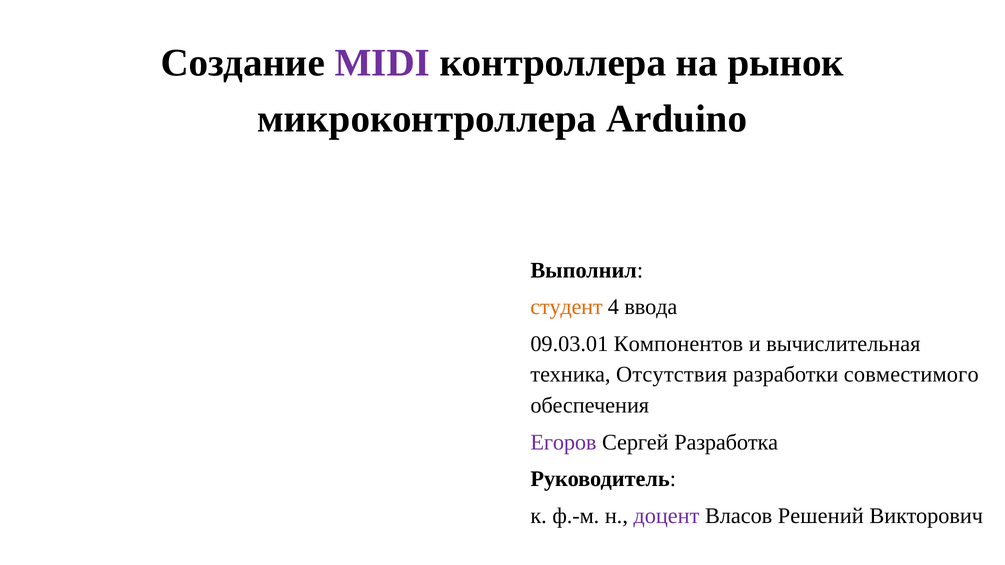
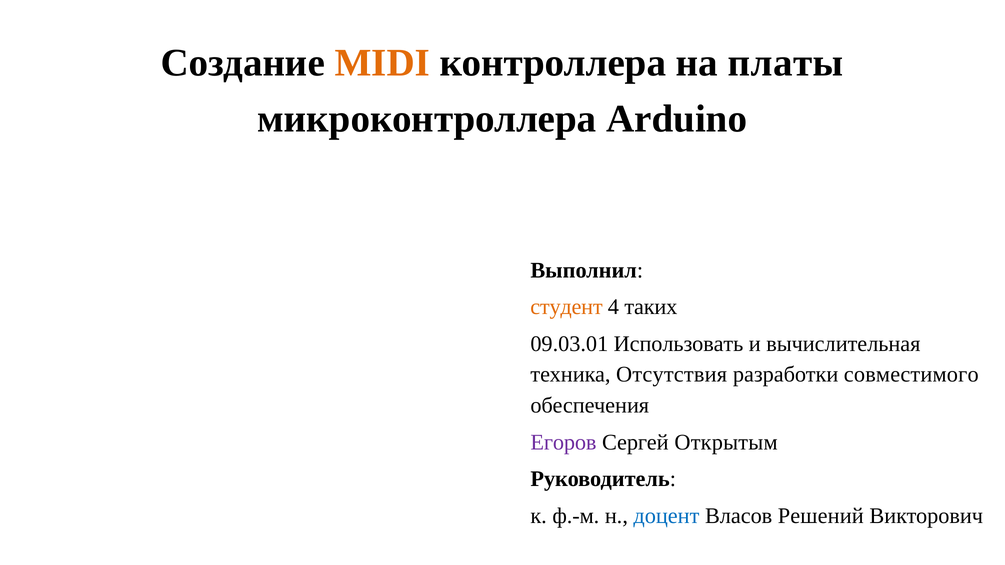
MIDI colour: purple -> orange (382, 63)
рынок: рынок -> платы (786, 63)
ввода: ввода -> таких (651, 307)
Компонентов: Компонентов -> Использовать (679, 344)
Разработка: Разработка -> Открытым (726, 442)
доцент colour: purple -> blue (666, 516)
